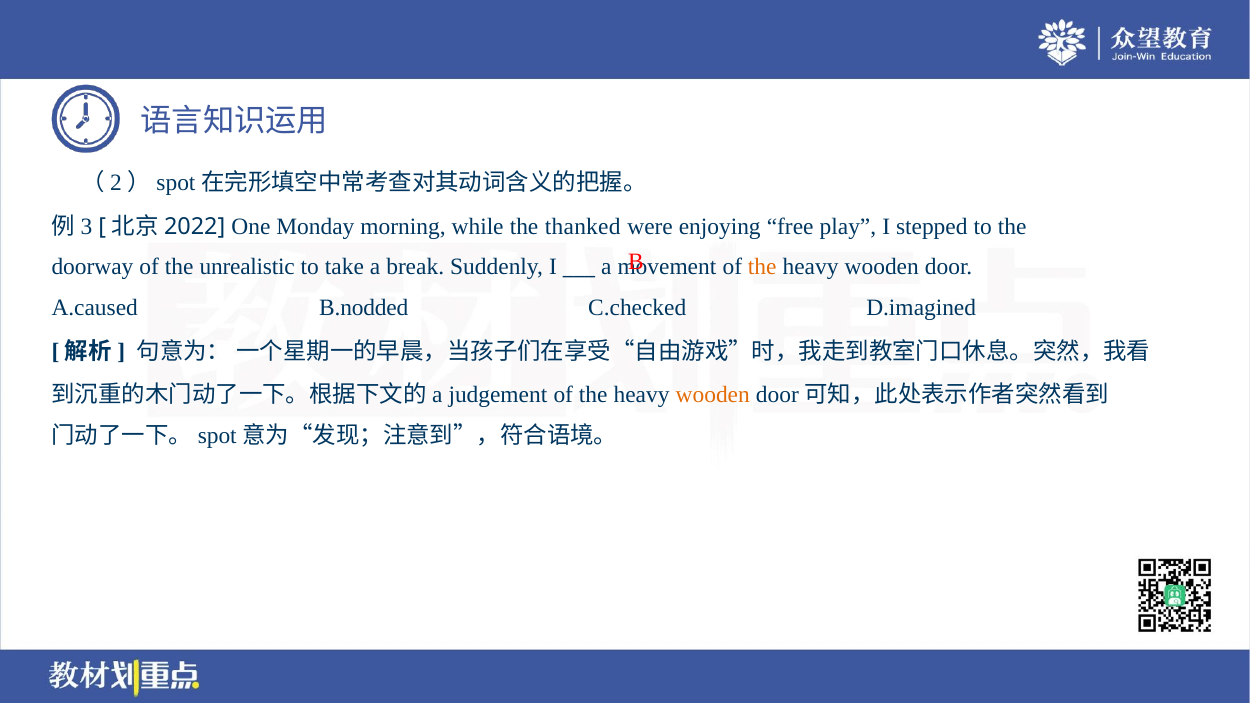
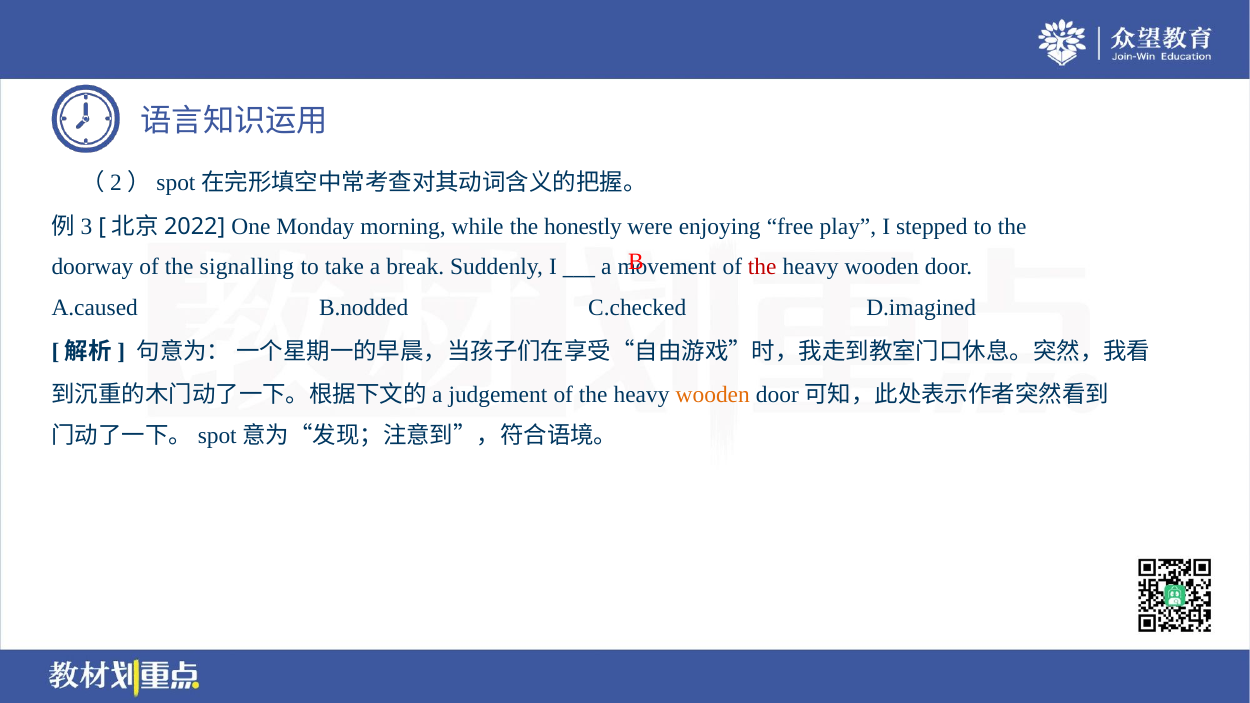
thanked: thanked -> honestly (583, 227)
unrealistic: unrealistic -> signalling (247, 267)
the colour: orange -> red (762, 267)
